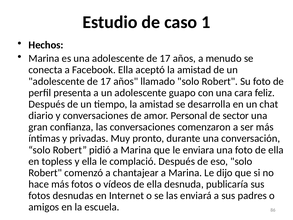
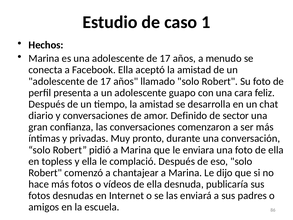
Personal: Personal -> Definido (189, 115)
